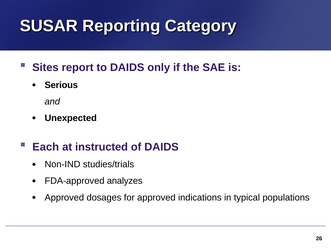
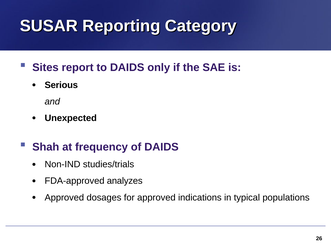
Each: Each -> Shah (46, 147)
instructed: instructed -> frequency (102, 147)
